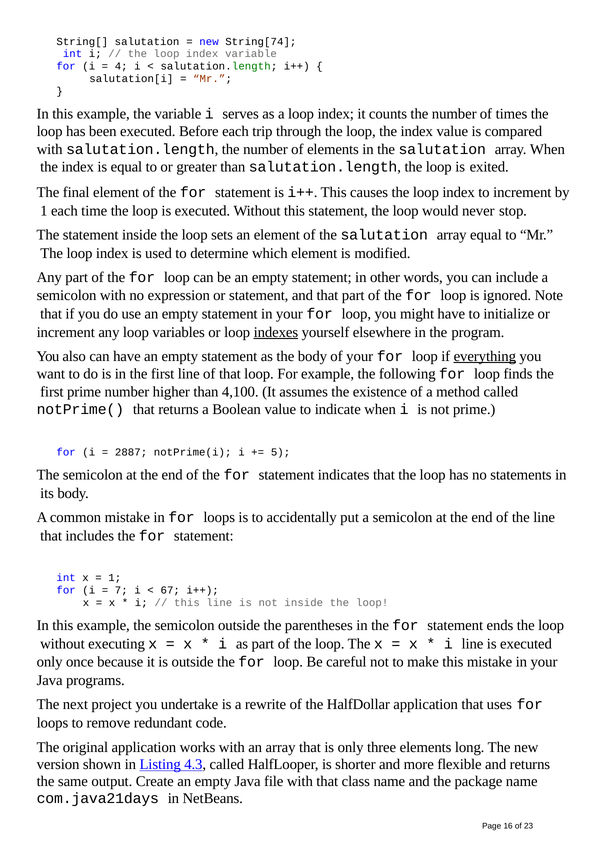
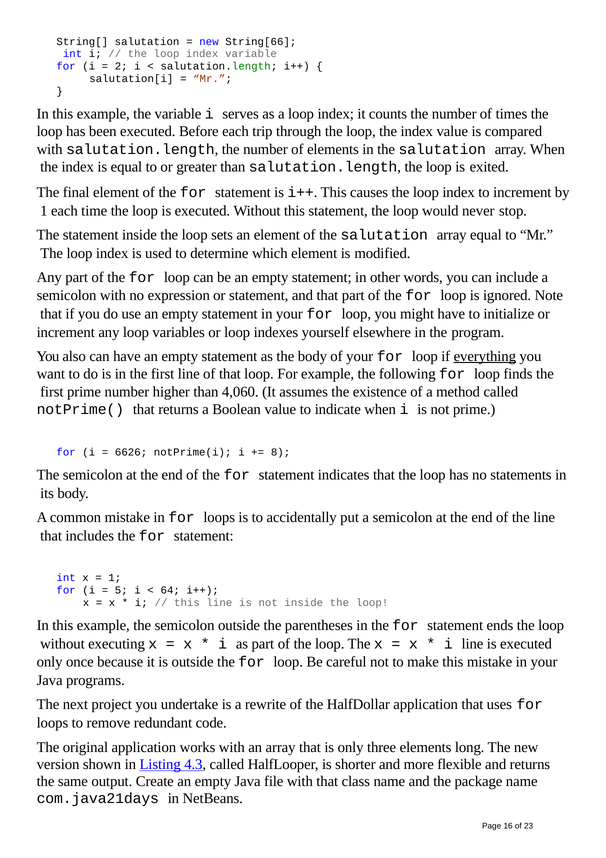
String[74: String[74 -> String[66 (261, 42)
4: 4 -> 2 (121, 66)
indexes underline: present -> none (276, 332)
4,100: 4,100 -> 4,060 (240, 391)
2887: 2887 -> 6626 (131, 452)
5: 5 -> 8 (281, 452)
7: 7 -> 5 (121, 590)
67: 67 -> 64 (170, 590)
